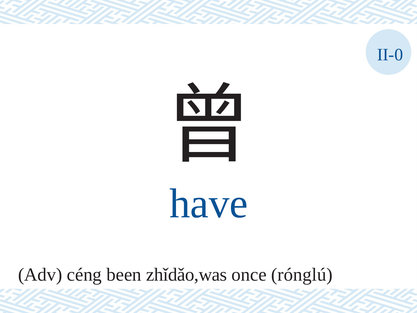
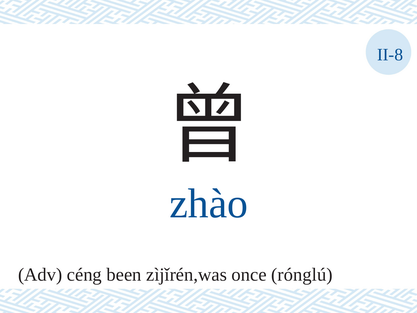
II-0: II-0 -> II-8 (390, 55)
have: have -> zhào (209, 204)
zhǐdǎo,was: zhǐdǎo,was -> zìjǐrén,was (187, 274)
